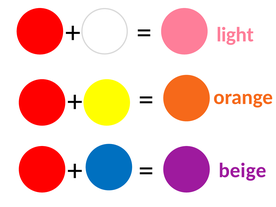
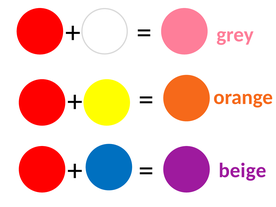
light: light -> grey (235, 35)
